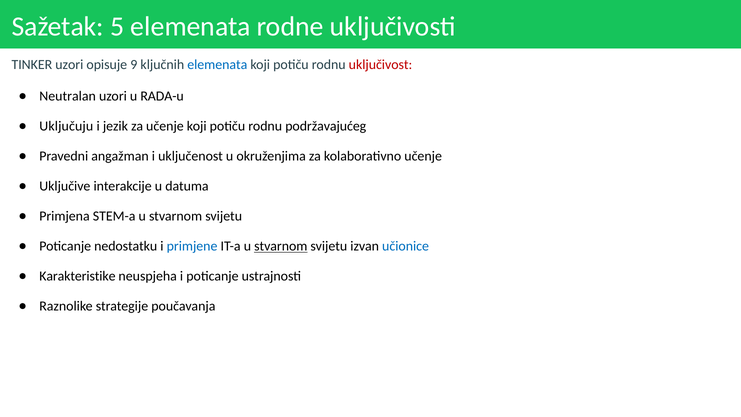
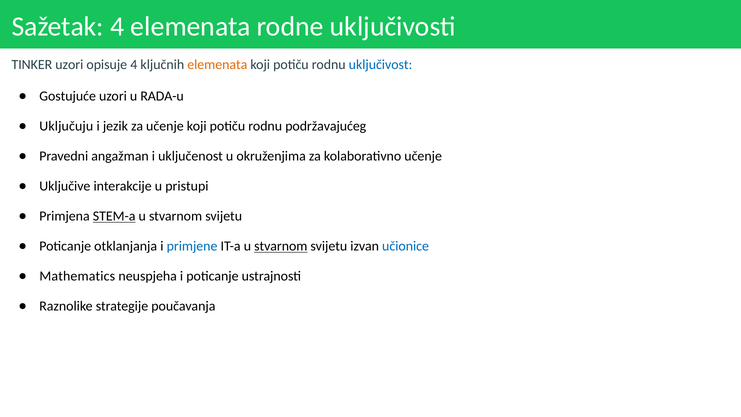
Sažetak 5: 5 -> 4 (117, 27)
opisuje 9: 9 -> 4 (134, 64)
elemenata colour: blue -> orange (217, 64)
uključivost colour: red -> blue (381, 64)
Neutralan: Neutralan -> Gostujuće (68, 96)
datuma: datuma -> pristupi (187, 186)
STEM-a underline: none -> present (114, 216)
nedostatku: nedostatku -> otklanjanja (126, 246)
Karakteristike: Karakteristike -> Mathematics (77, 276)
